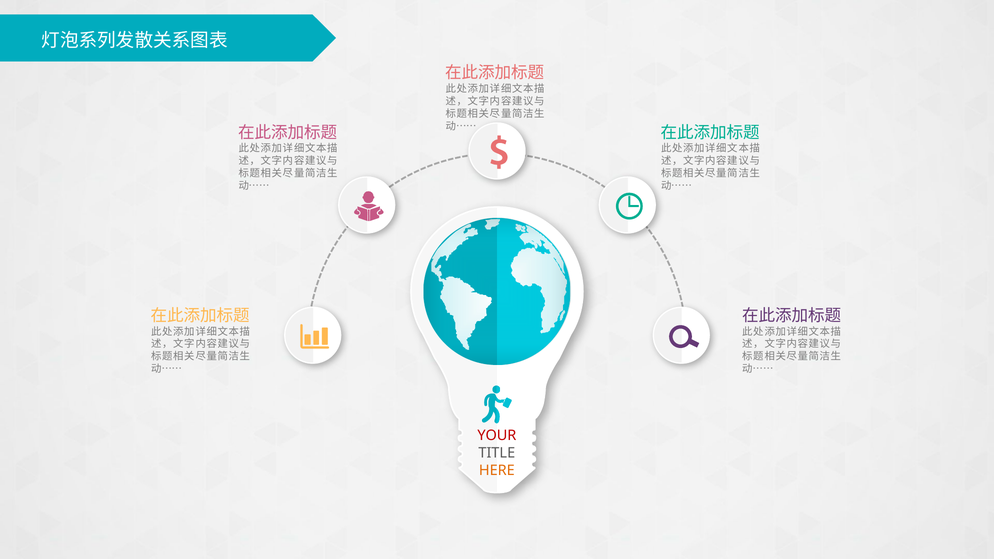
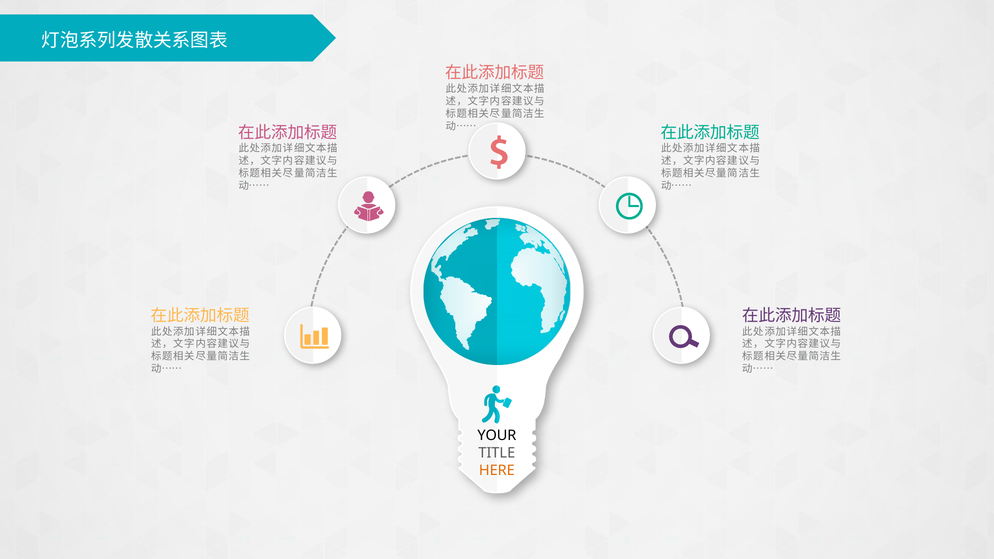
YOUR colour: red -> black (497, 436)
